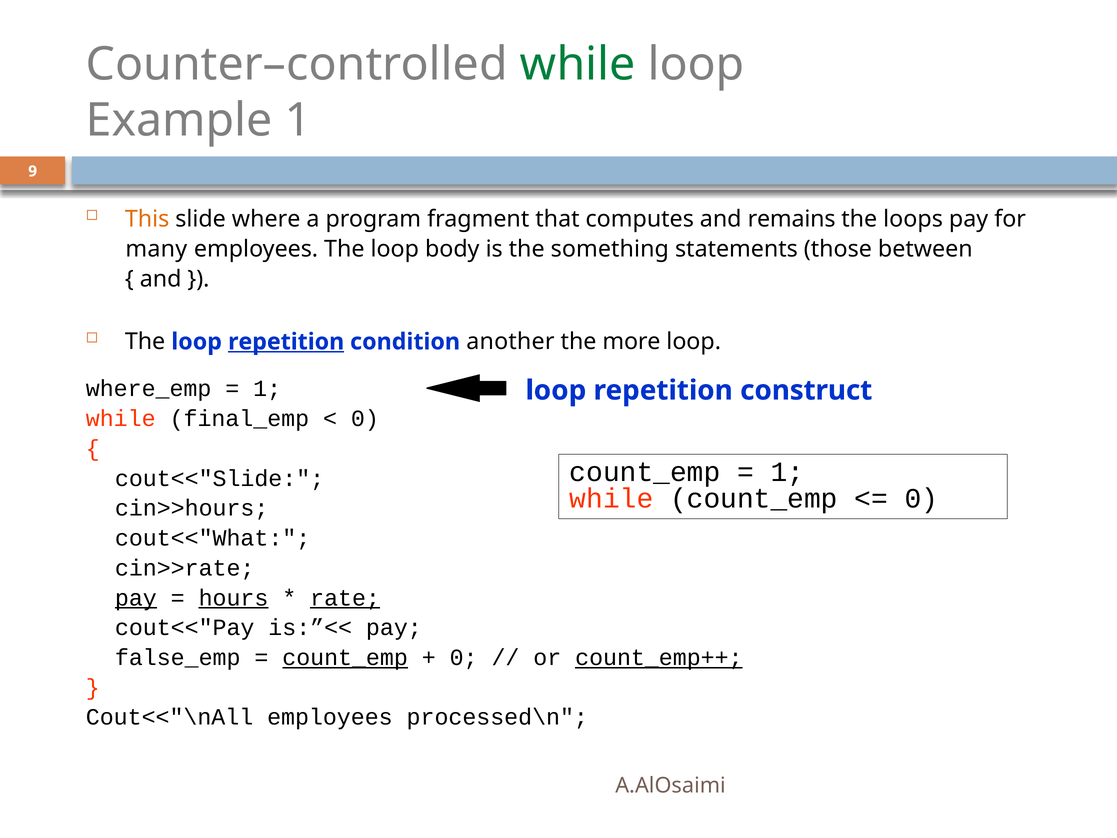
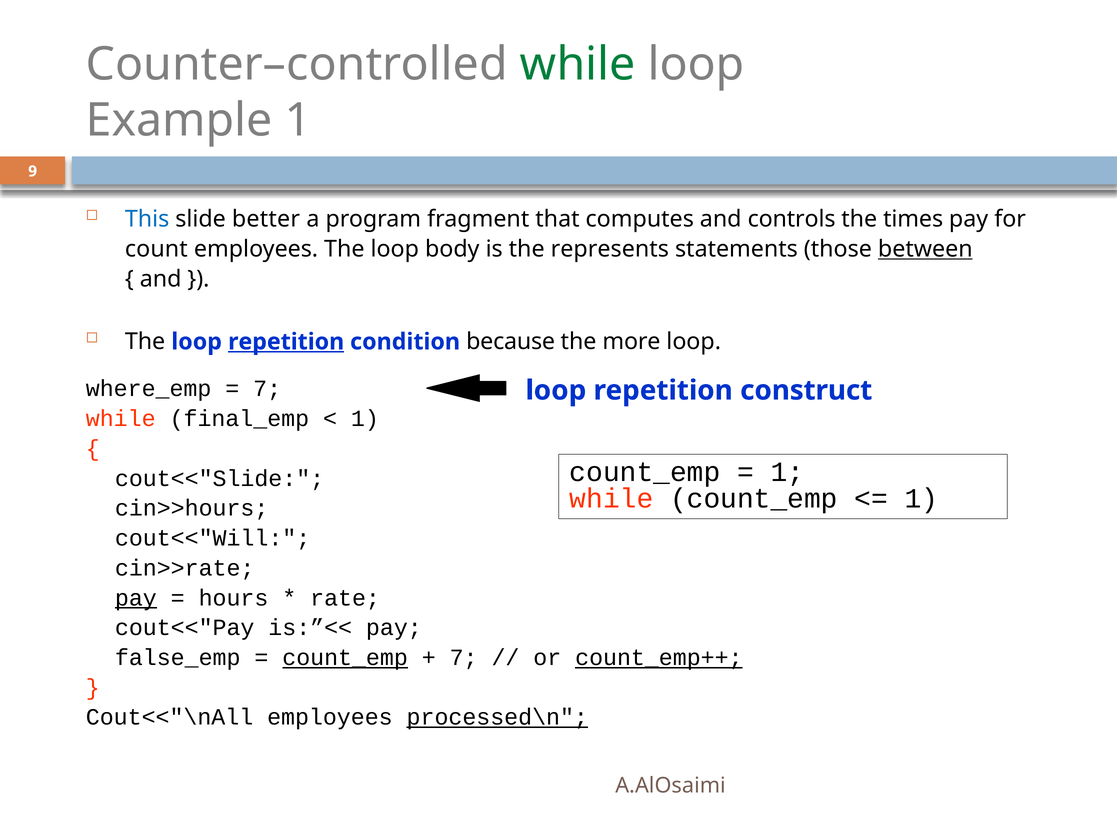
This colour: orange -> blue (147, 219)
where: where -> better (266, 219)
remains: remains -> controls (792, 219)
loops: loops -> times (913, 219)
many: many -> count (156, 249)
something: something -> represents (610, 249)
between underline: none -> present (925, 249)
another: another -> because (511, 342)
1: 1 -> 7 (267, 389)
0: 0 -> 1 (365, 418)
0: 0 -> 1 (921, 499)
cout<<"What: cout<<"What -> cout<<"Will (213, 538)
hours underline: present -> none (234, 598)
rate underline: present -> none (345, 598)
0: 0 -> 7 (464, 657)
processed\n underline: none -> present (497, 717)
